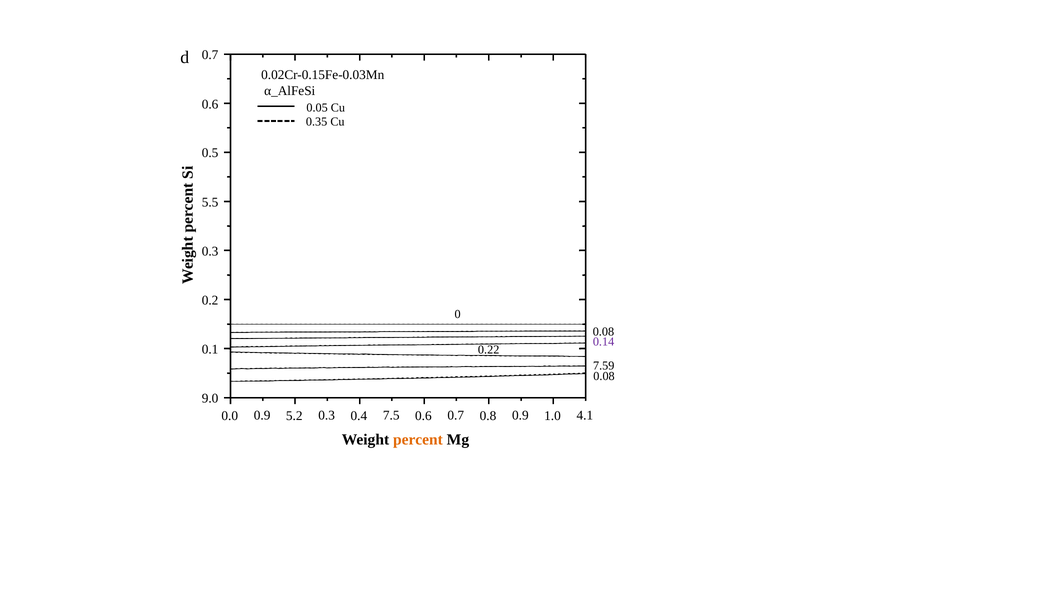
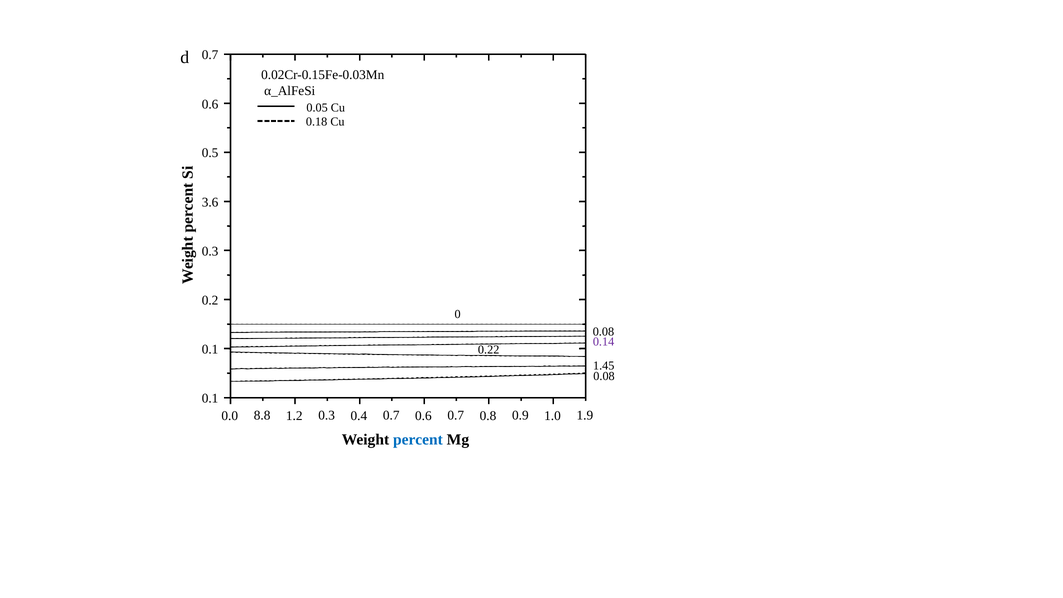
0.35: 0.35 -> 0.18 (317, 122)
5.5: 5.5 -> 3.6 (210, 202)
7.59: 7.59 -> 1.45 (604, 366)
9.0: 9.0 -> 0.1 (210, 398)
0.9: 0.9 -> 8.8 (262, 415)
0.3 7.5: 7.5 -> 0.7 (391, 415)
4.1: 4.1 -> 1.9 (585, 415)
5.2: 5.2 -> 1.2 (294, 416)
percent colour: orange -> blue (418, 440)
